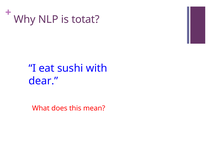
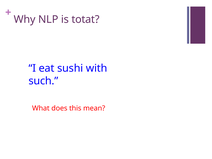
dear: dear -> such (43, 81)
